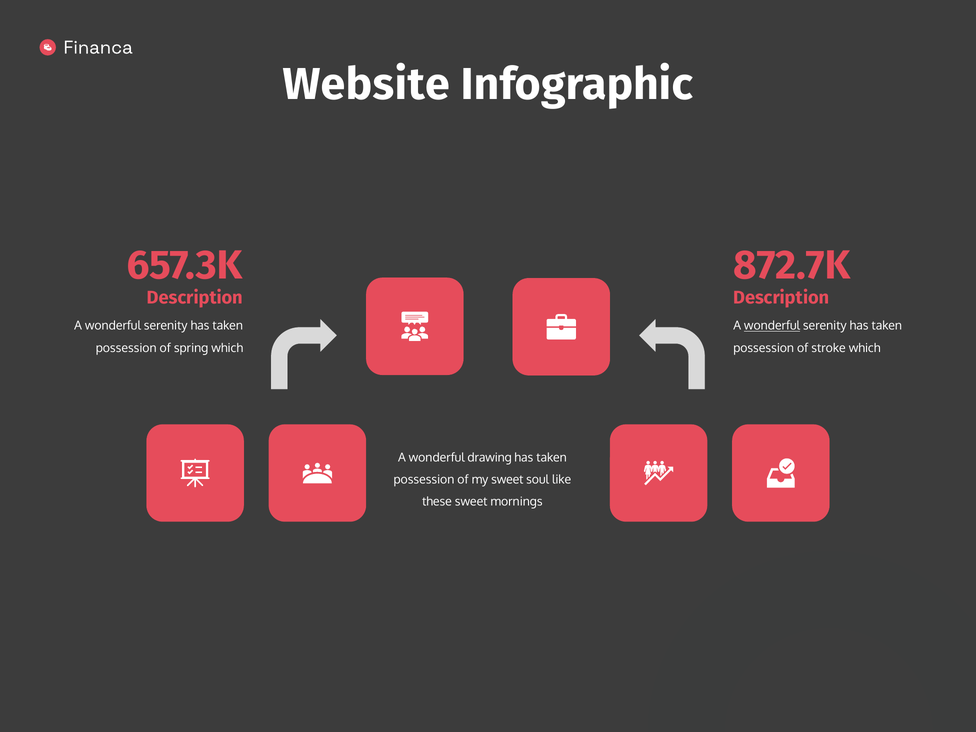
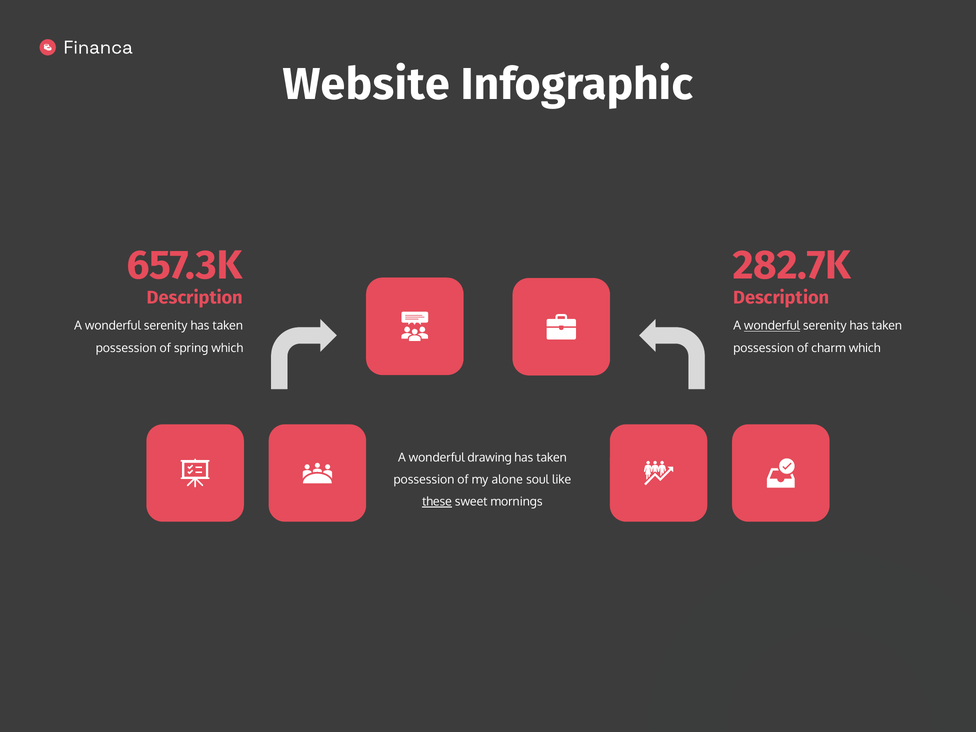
872.7K: 872.7K -> 282.7K (792, 265)
stroke: stroke -> charm (829, 348)
my sweet: sweet -> alone (507, 480)
these underline: none -> present (437, 502)
